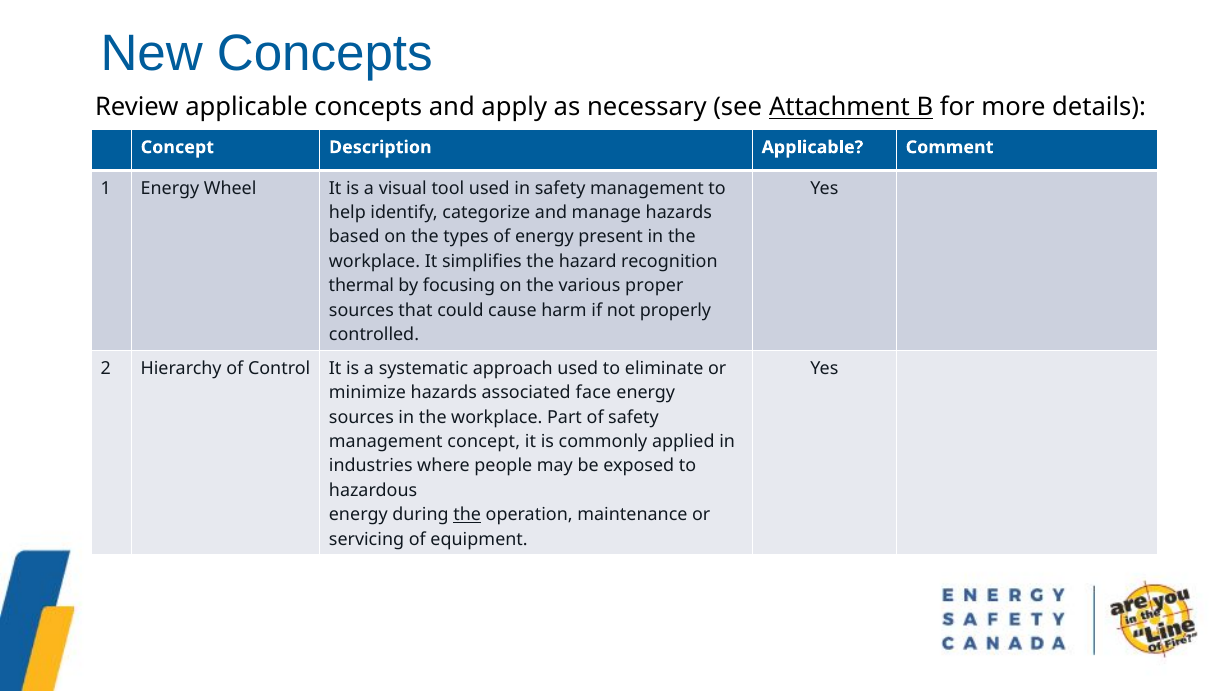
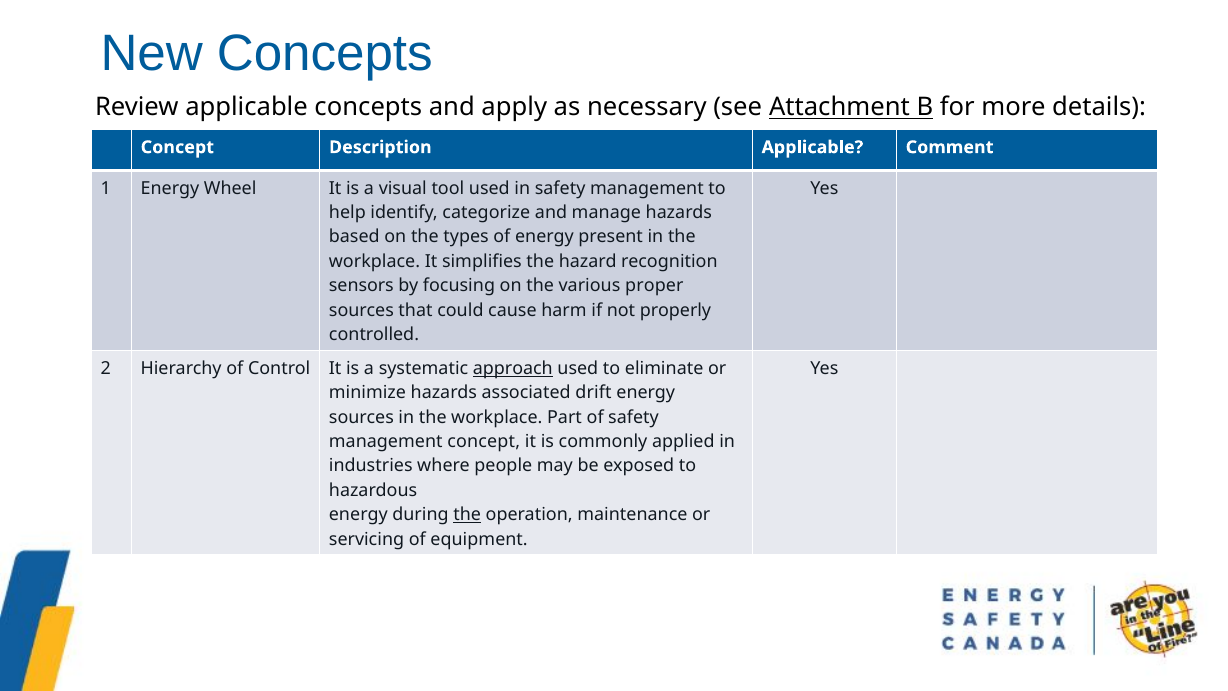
thermal: thermal -> sensors (361, 286)
approach underline: none -> present (513, 368)
face: face -> drift (593, 393)
